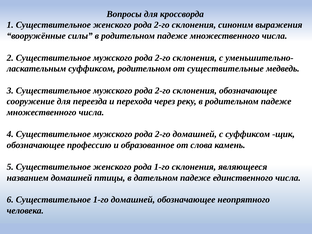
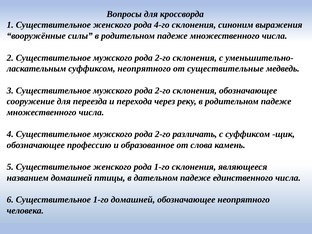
женского рода 2-го: 2-го -> 4-го (162, 25)
суффиксом родительном: родительном -> неопрятного (144, 69)
2-го домашней: домашней -> различать (195, 134)
